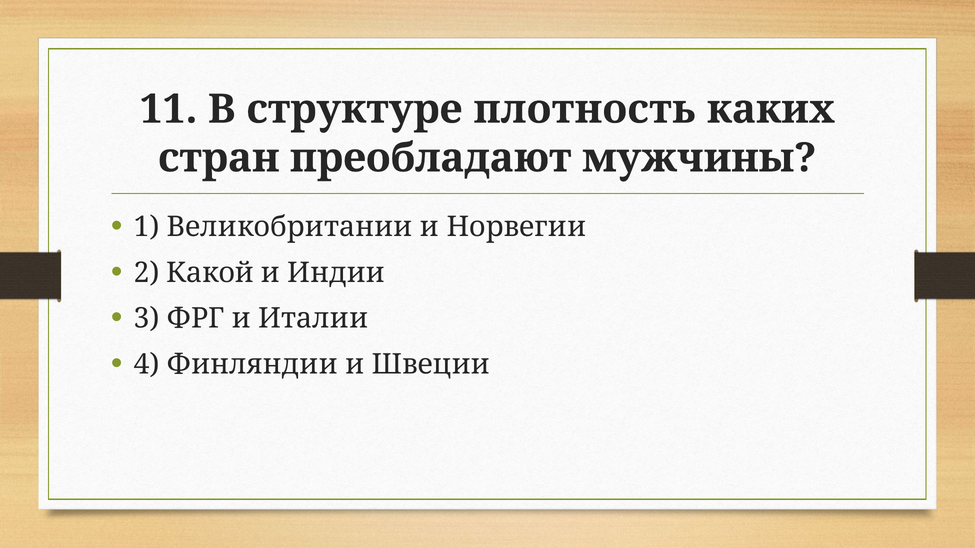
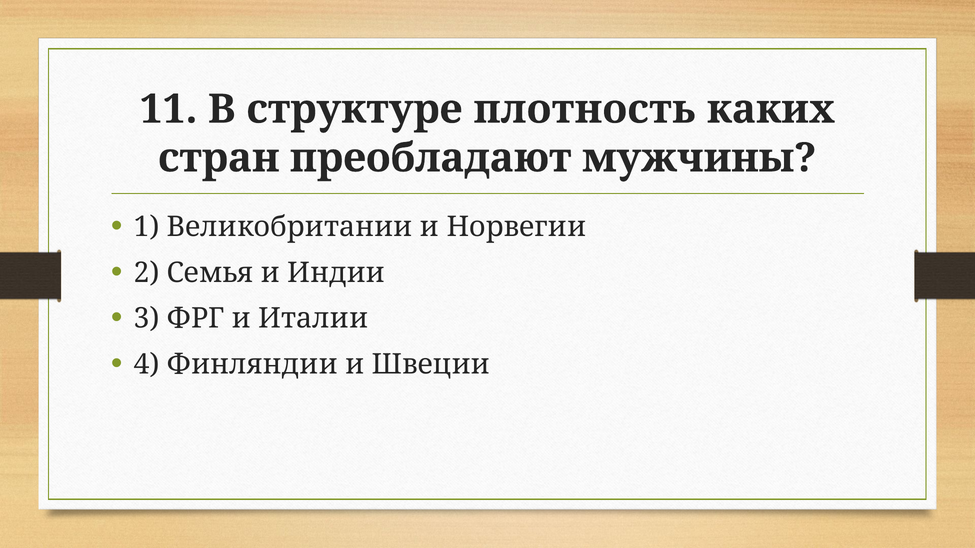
Какой: Какой -> Семья (210, 273)
